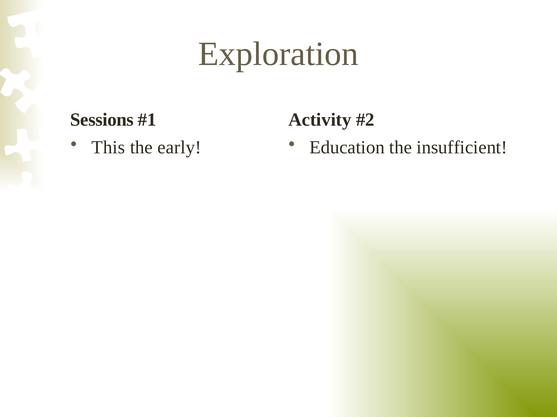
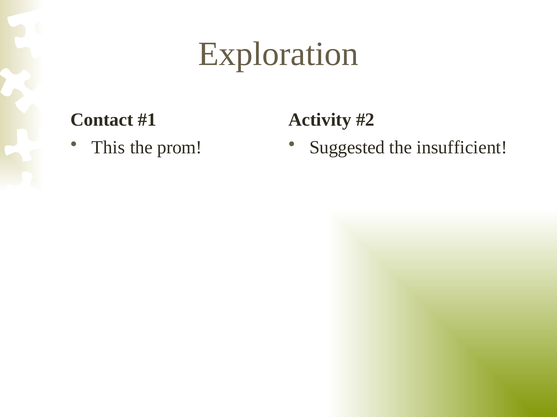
Sessions: Sessions -> Contact (102, 120)
early: early -> prom (180, 148)
Education: Education -> Suggested (347, 148)
